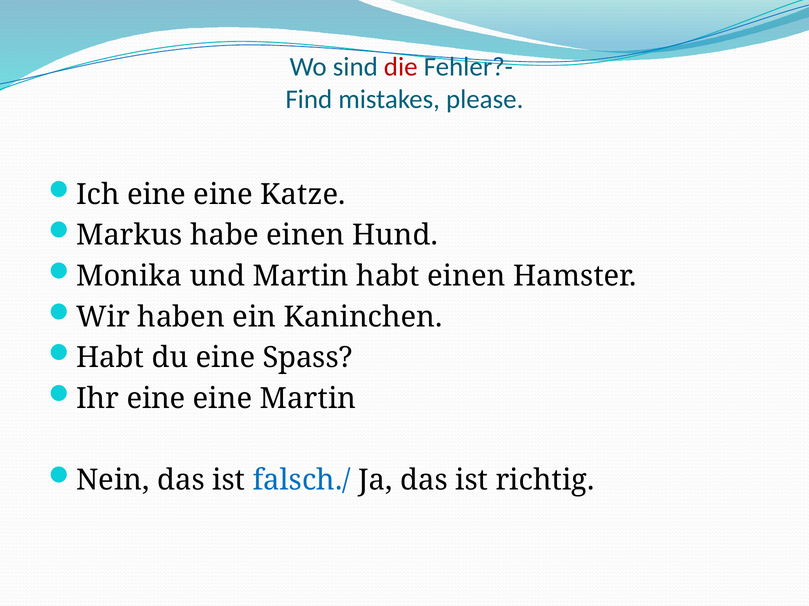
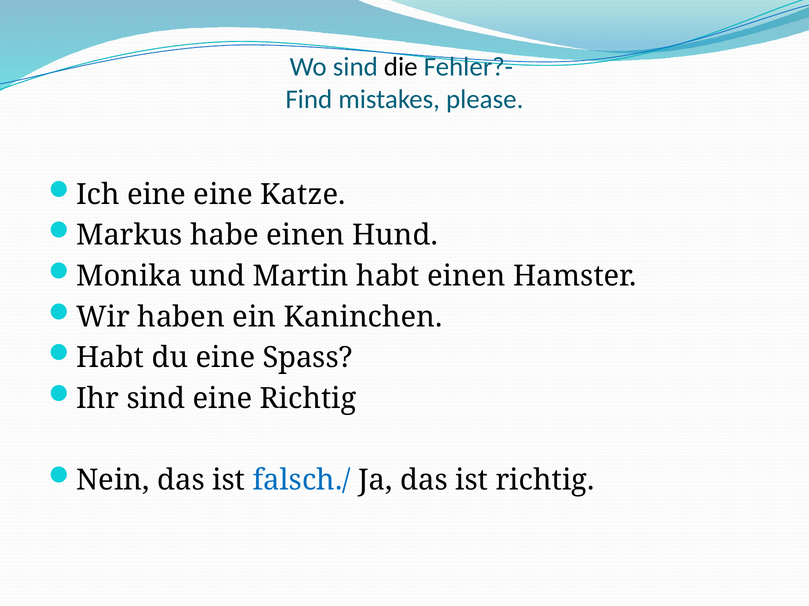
die colour: red -> black (401, 67)
Ihr eine: eine -> sind (156, 399)
eine Martin: Martin -> Richtig (308, 399)
